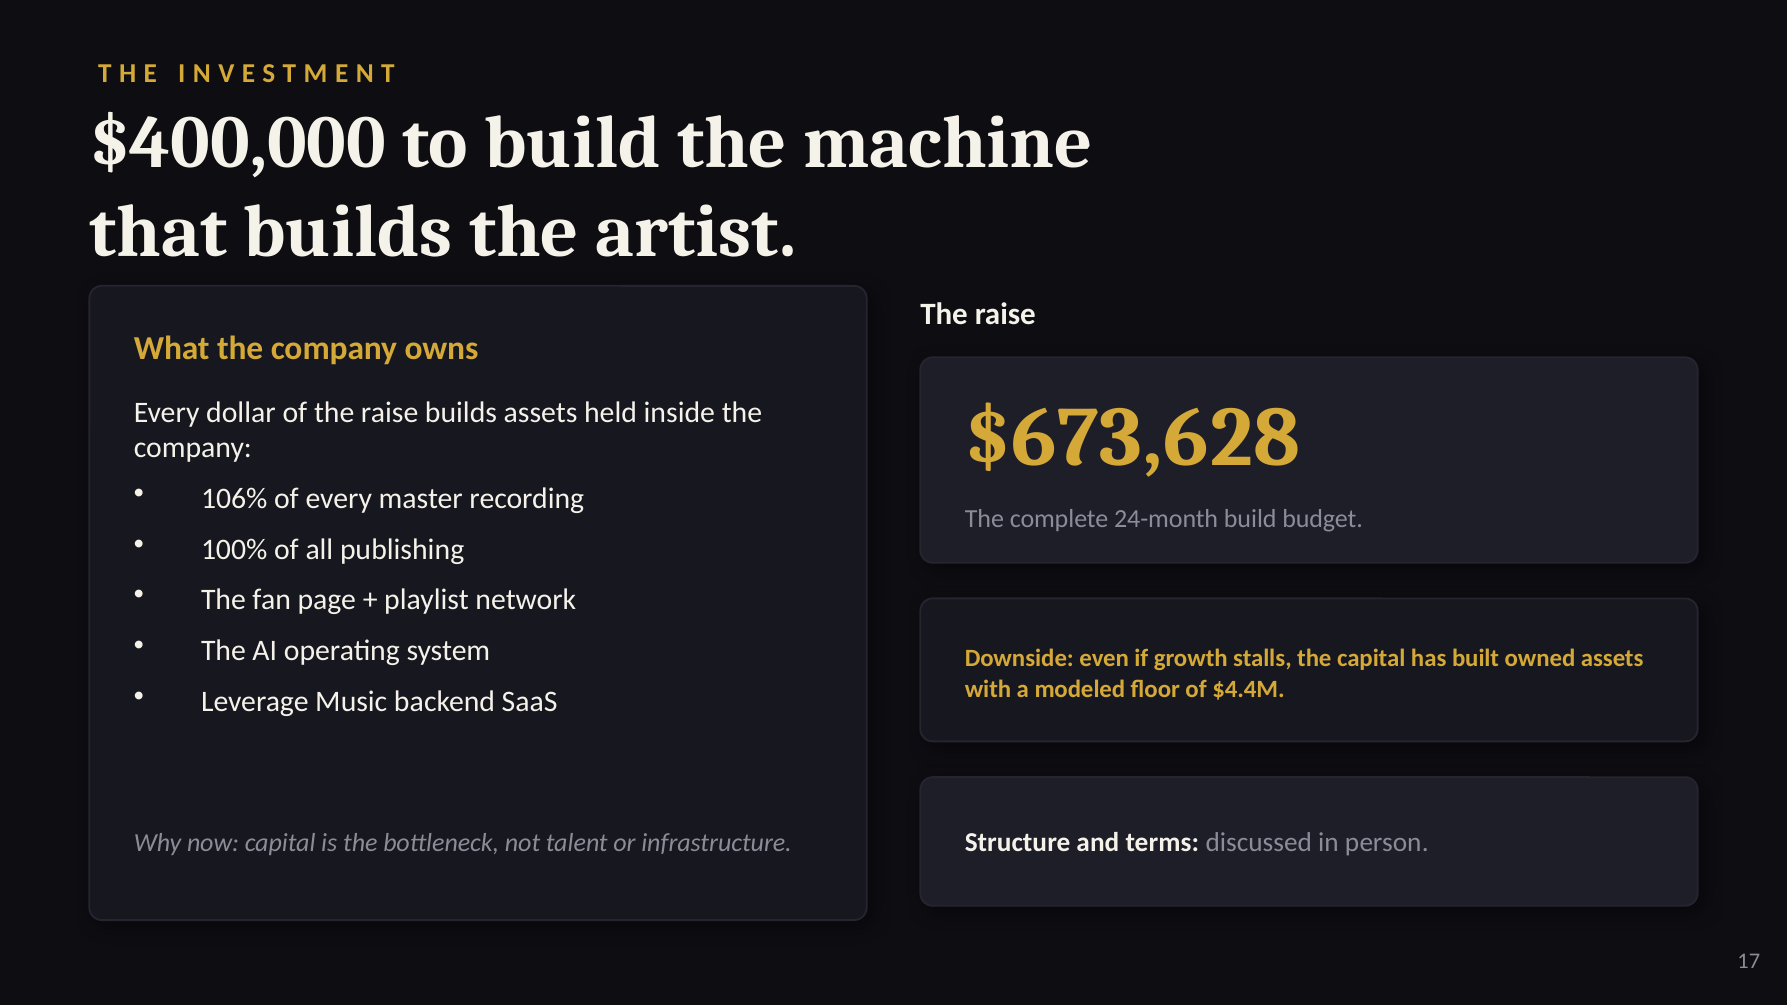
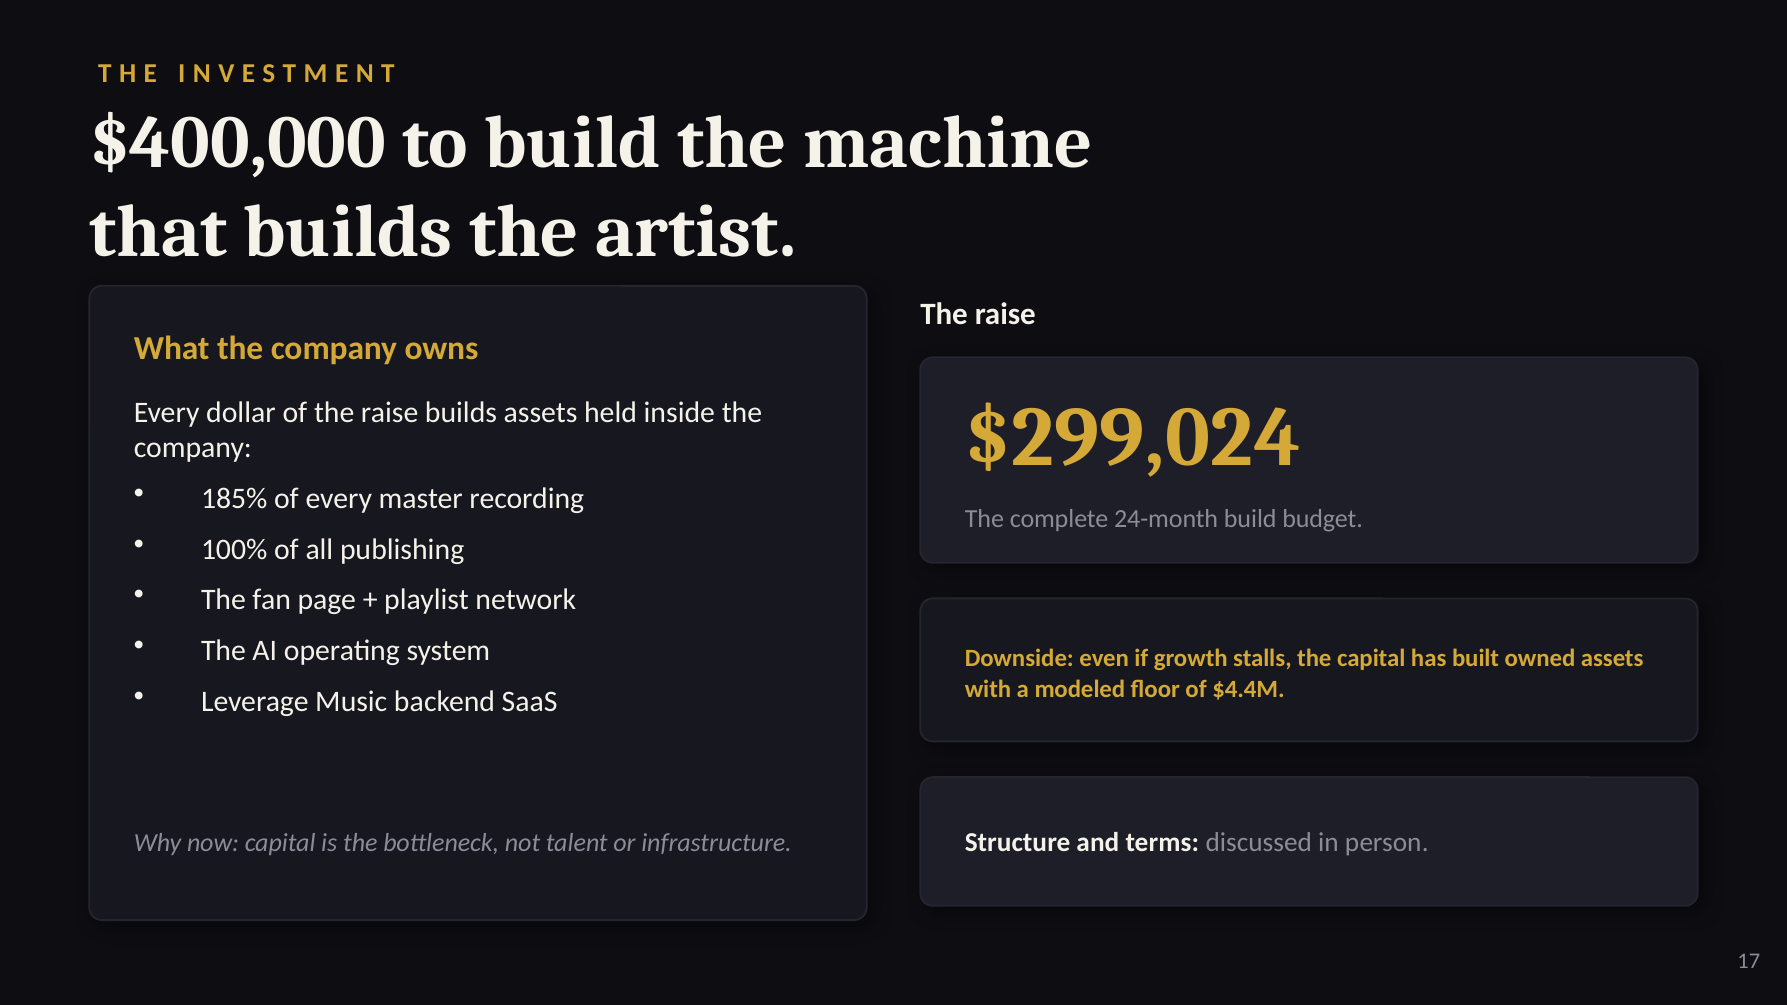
$673,628: $673,628 -> $299,024 (1133, 438)
106%: 106% -> 185% (234, 499)
